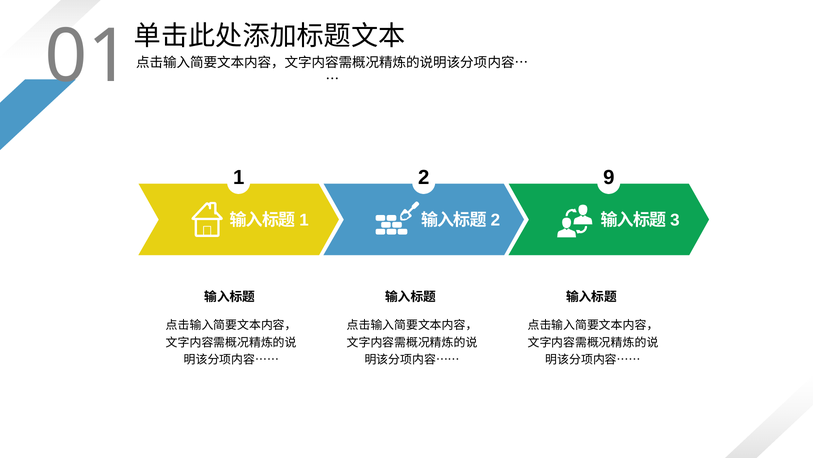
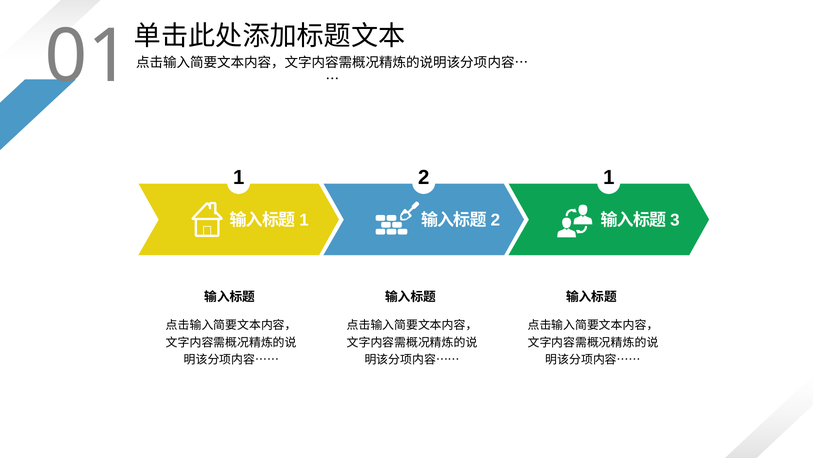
2 9: 9 -> 1 (609, 177)
